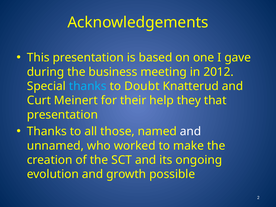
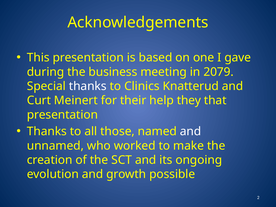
2012: 2012 -> 2079 (219, 72)
thanks colour: light blue -> white (88, 86)
Doubt: Doubt -> Clinics (142, 86)
